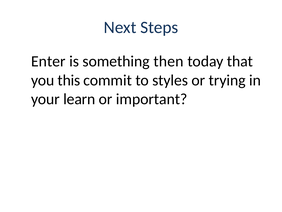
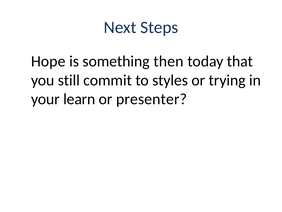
Enter: Enter -> Hope (48, 61)
this: this -> still (69, 80)
important: important -> presenter (152, 99)
